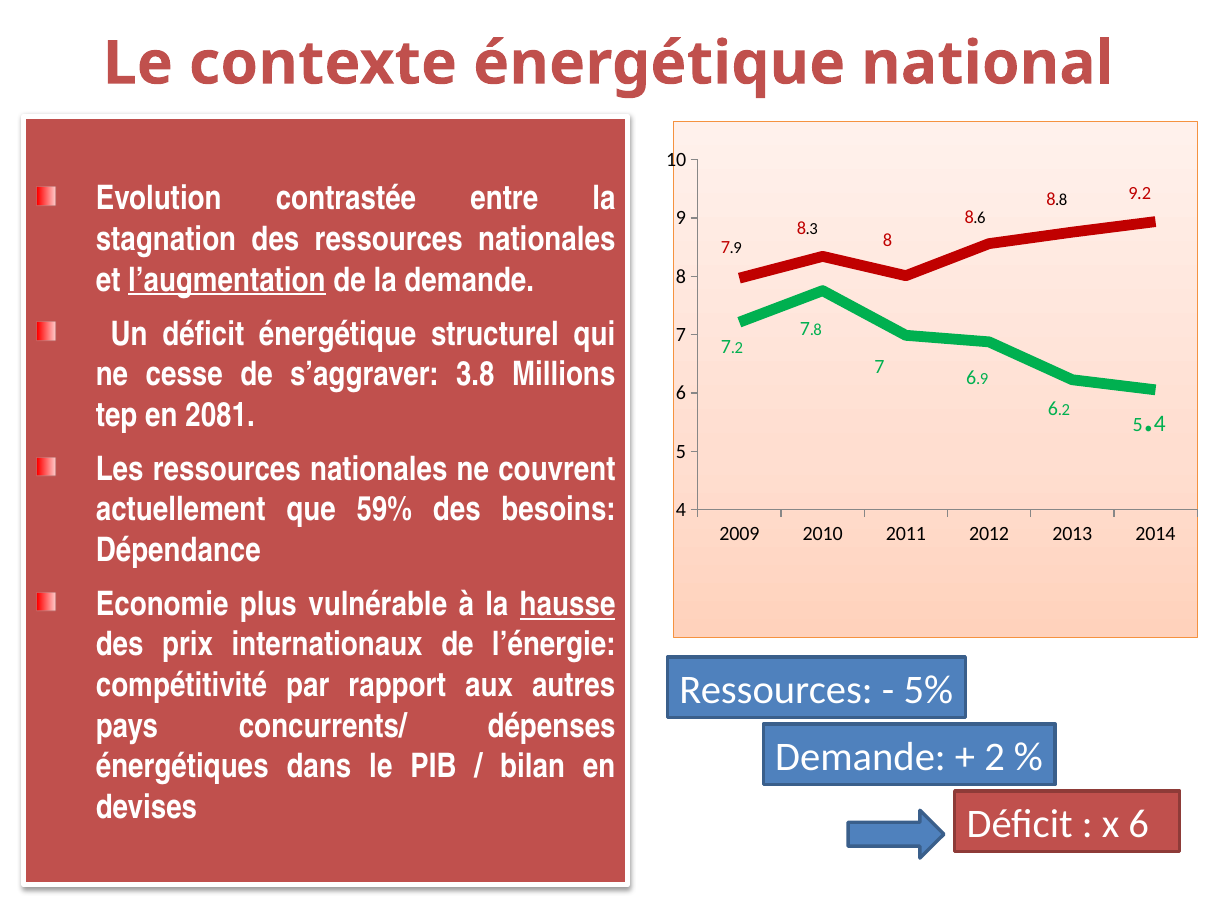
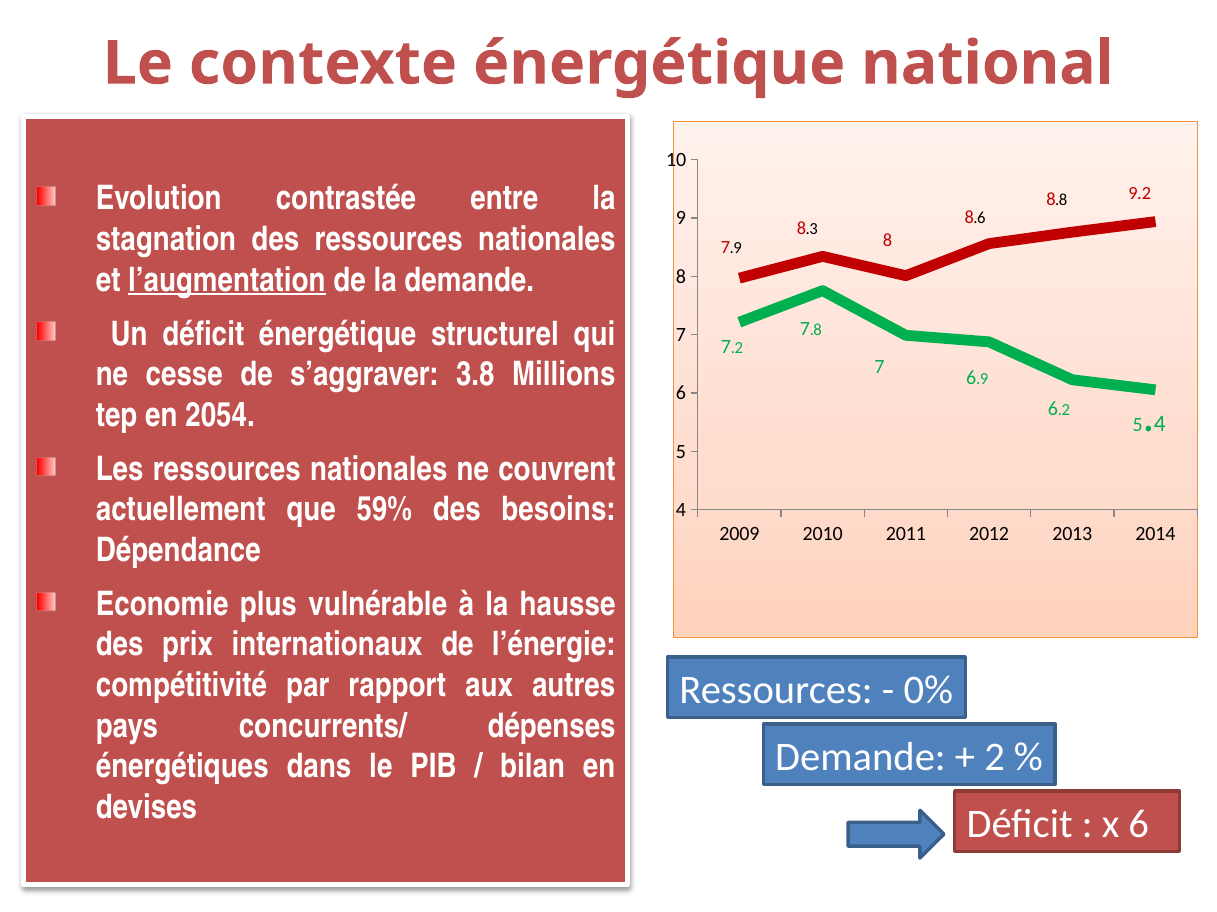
2081: 2081 -> 2054 (220, 415)
hausse underline: present -> none (568, 605)
5%: 5% -> 0% (928, 691)
